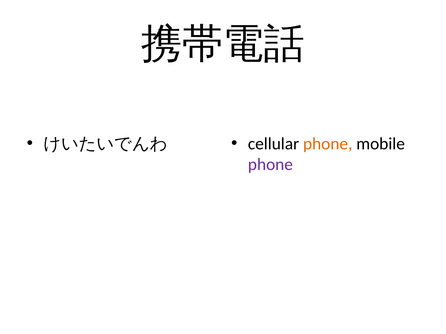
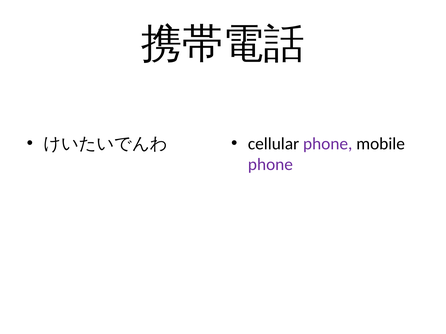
phone colour: orange -> purple (328, 144)
